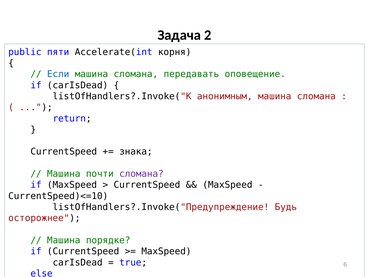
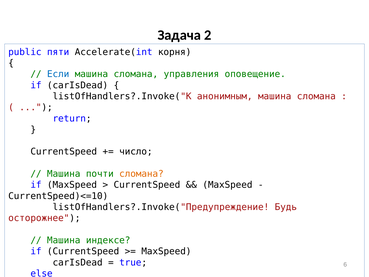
передавать: передавать -> управления (191, 74)
знака: знака -> число (136, 152)
сломана colour: purple -> orange (141, 174)
порядке: порядке -> индексе (108, 240)
